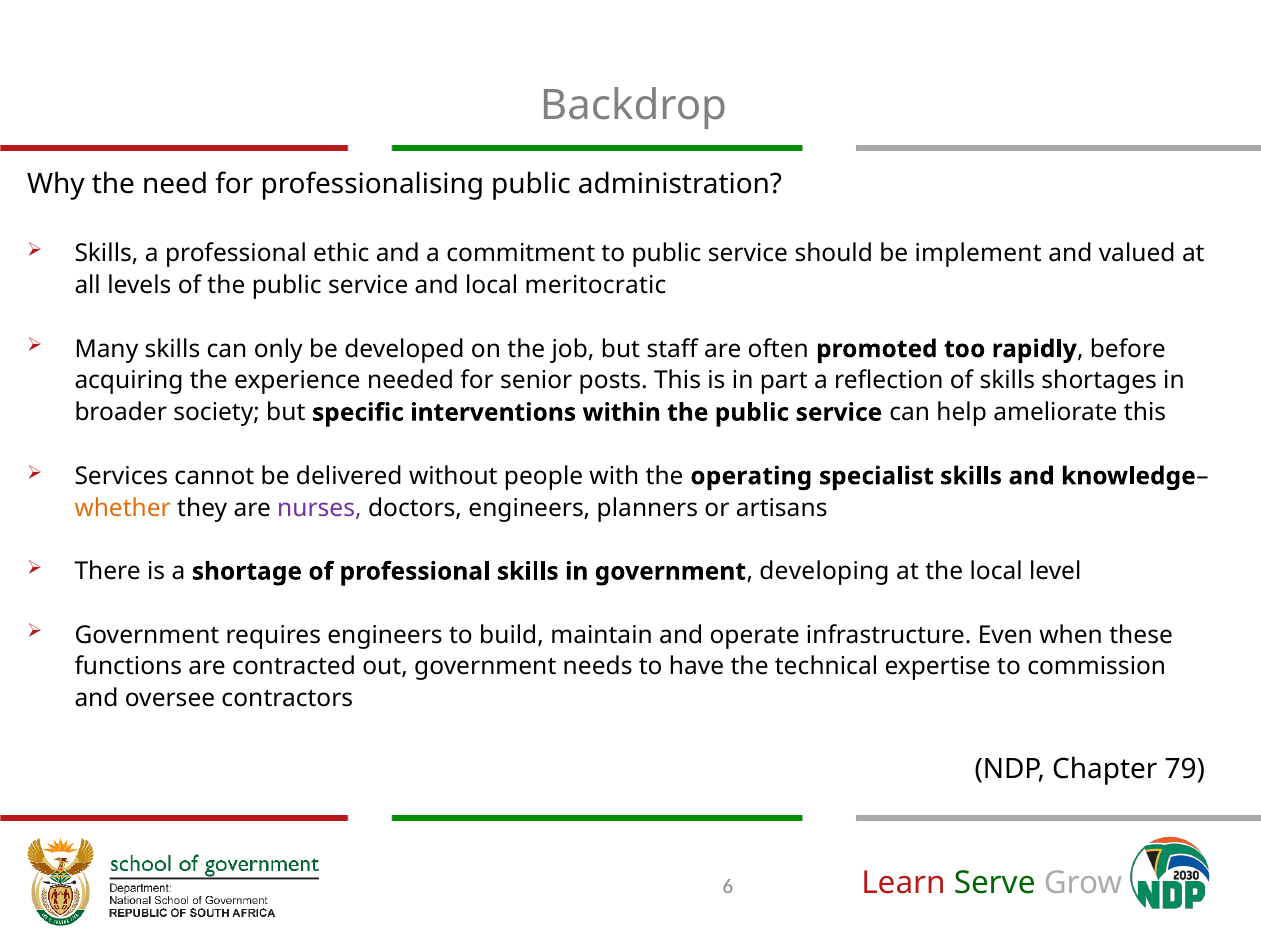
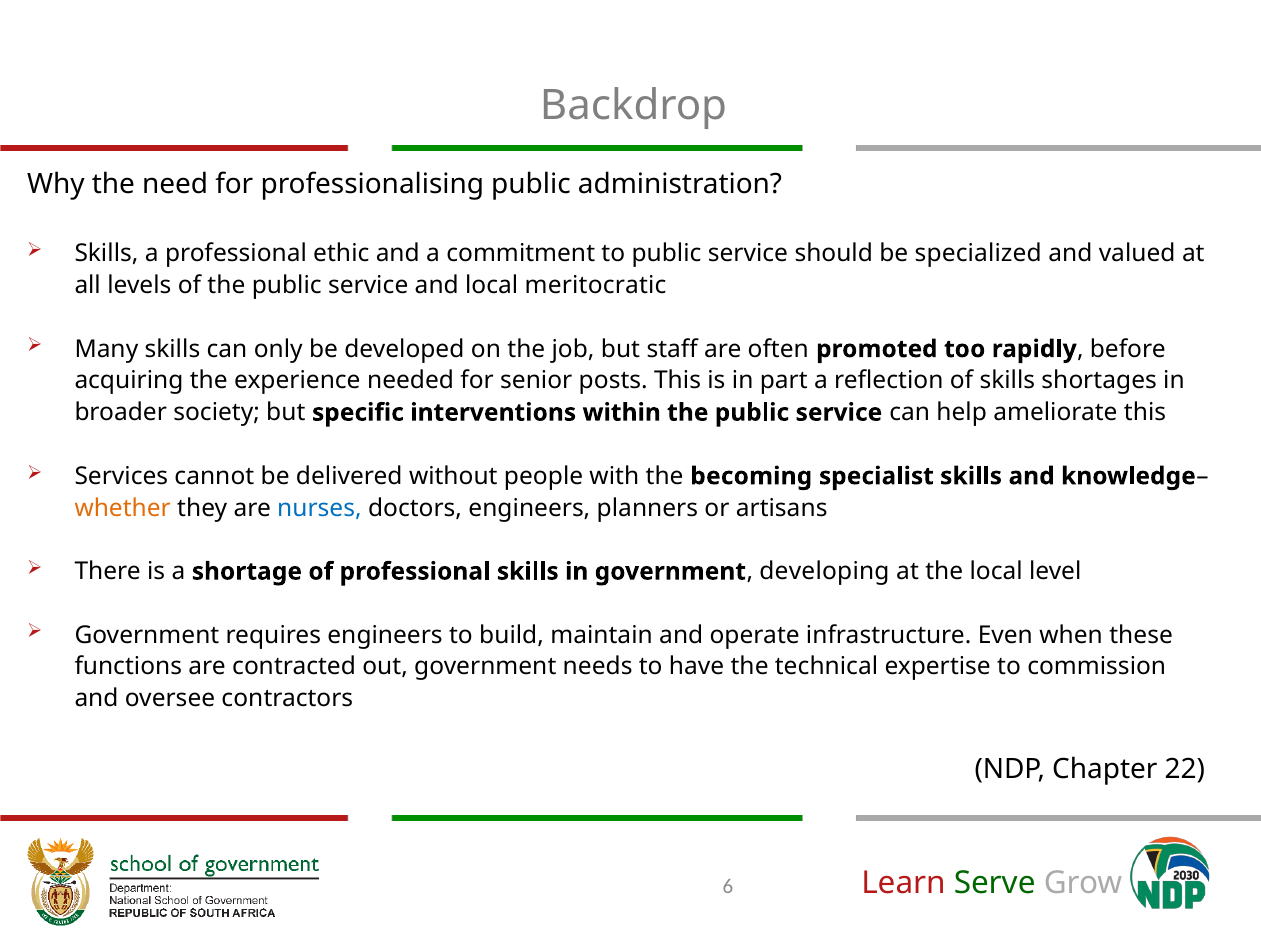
implement: implement -> specialized (978, 254)
operating: operating -> becoming (751, 476)
nurses colour: purple -> blue (319, 508)
79: 79 -> 22 (1185, 769)
